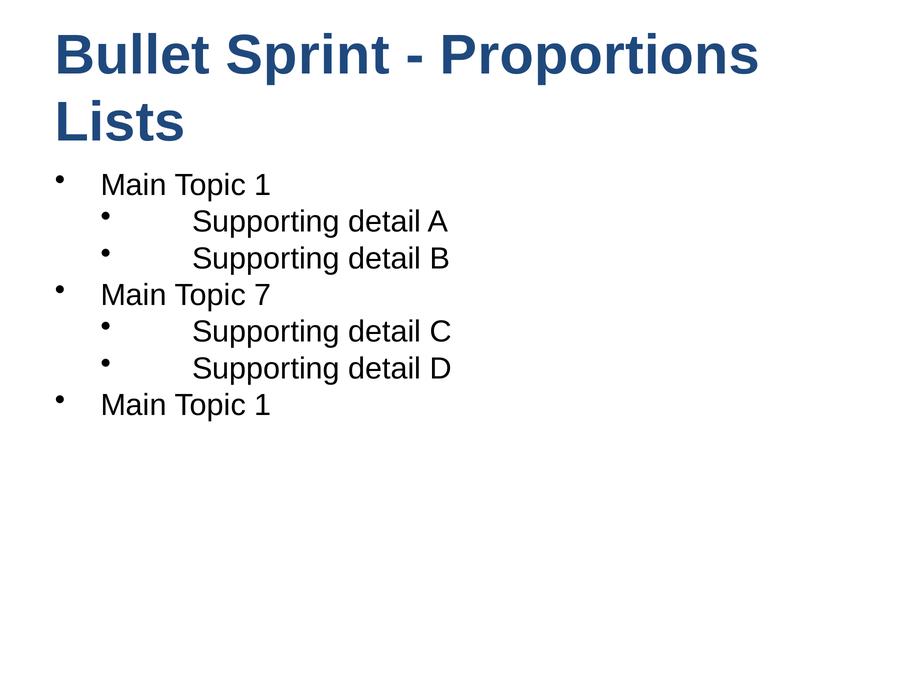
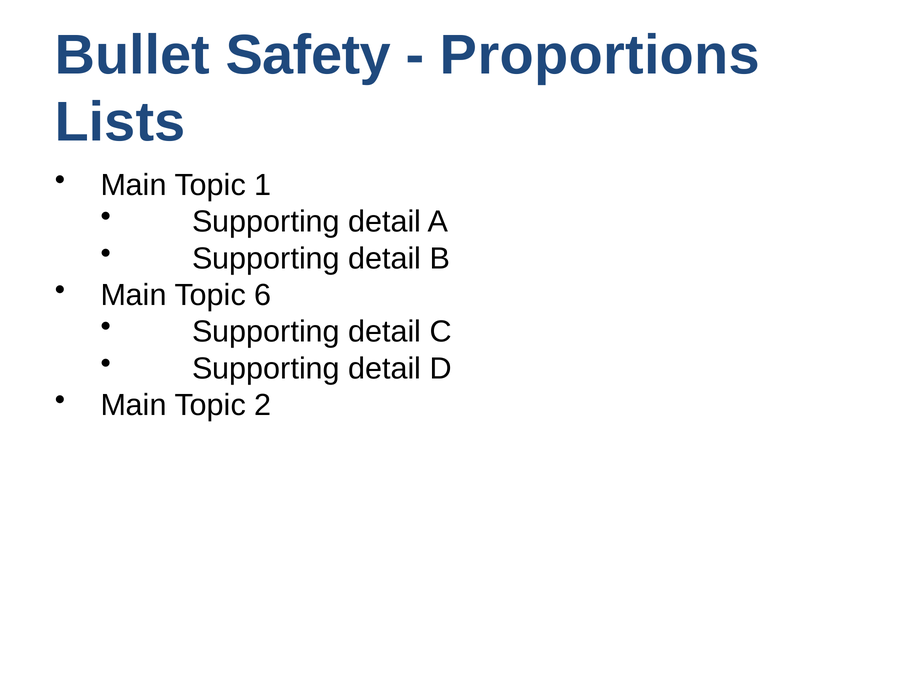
Sprint: Sprint -> Safety (308, 55)
7: 7 -> 6 (263, 295)
1: 1 -> 2 (263, 405)
